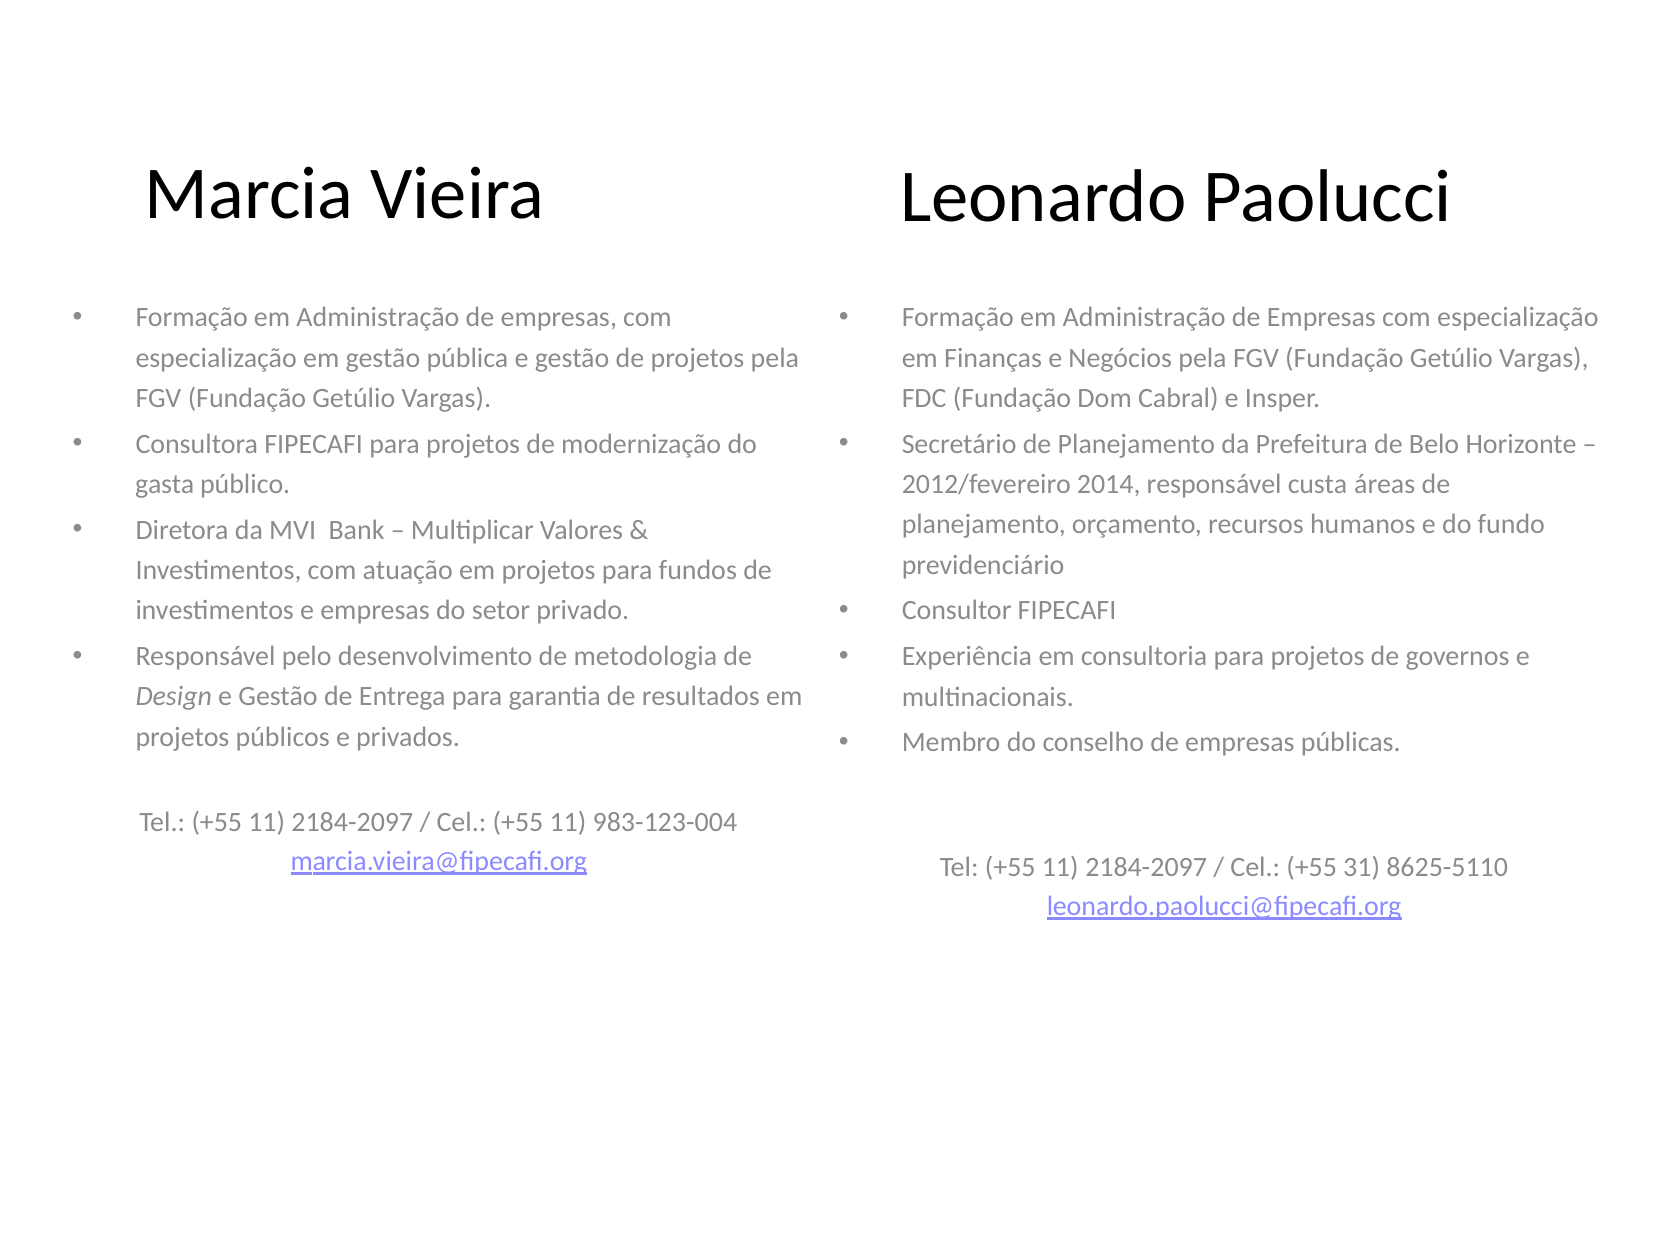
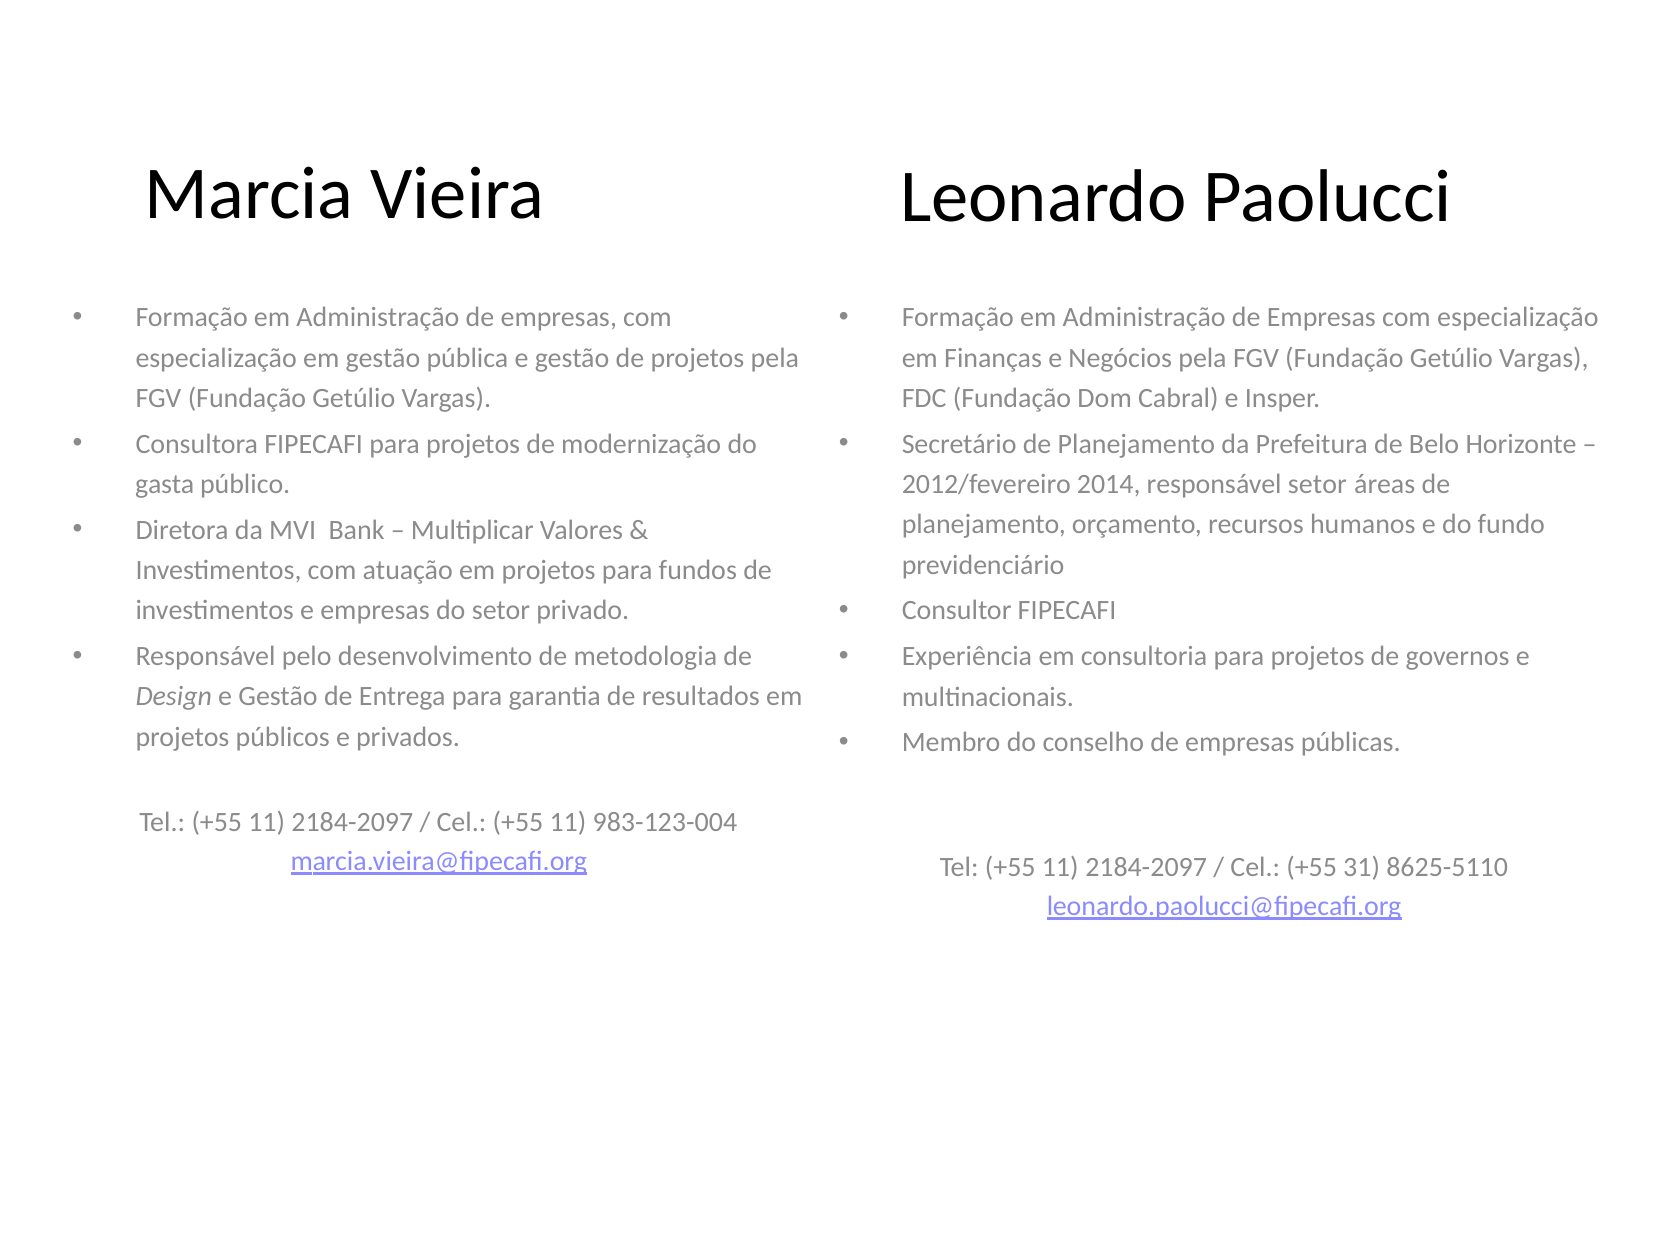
responsável custa: custa -> setor (1317, 484)
